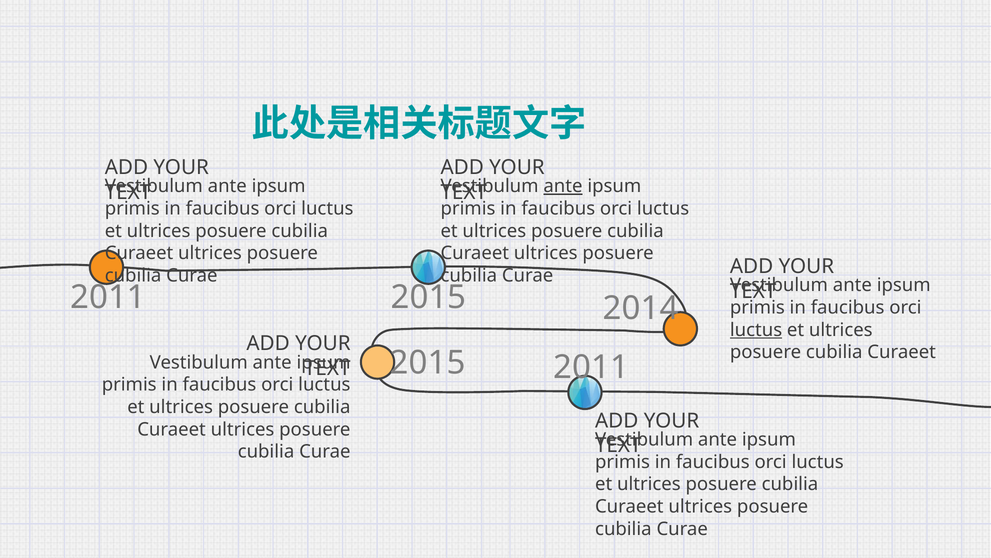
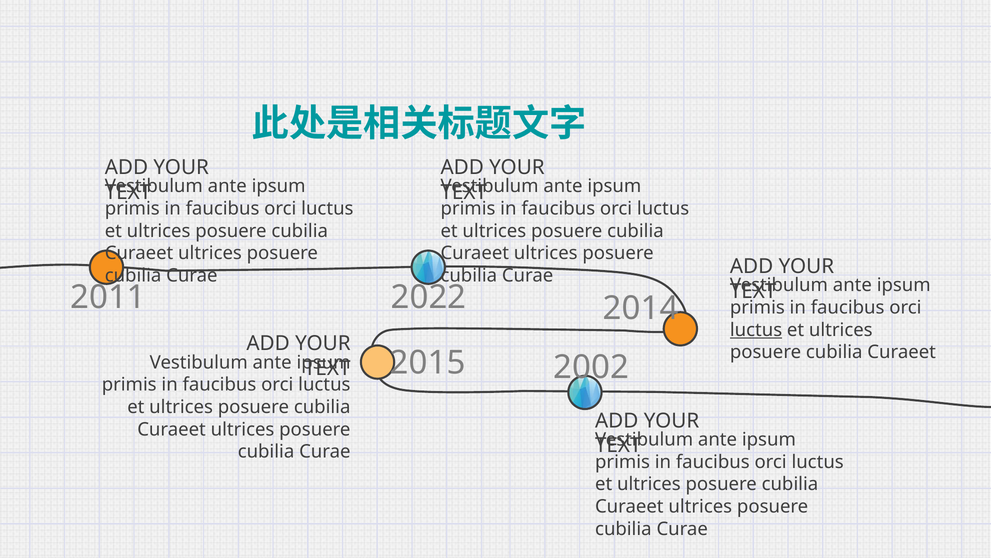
ante underline: present -> none (563, 186)
2011 2015: 2015 -> 2022 (429, 297)
2015 2011: 2011 -> 2002 (591, 367)
